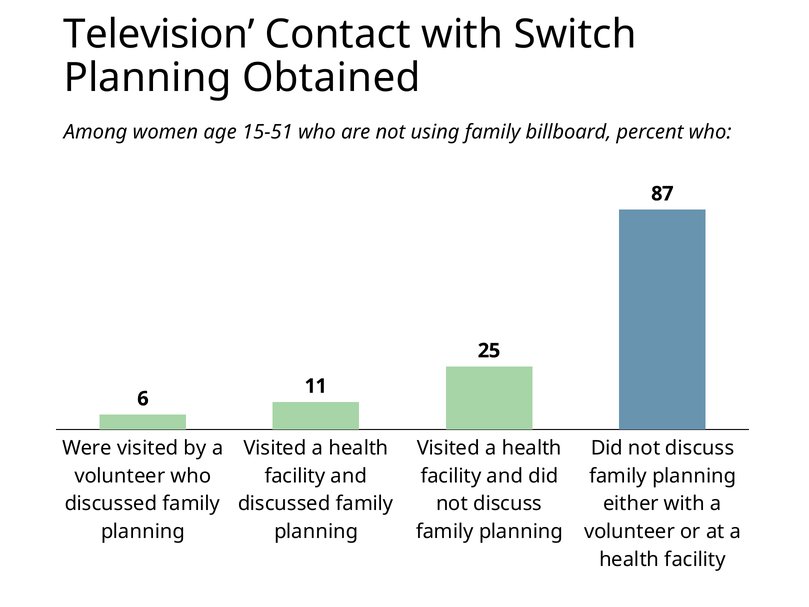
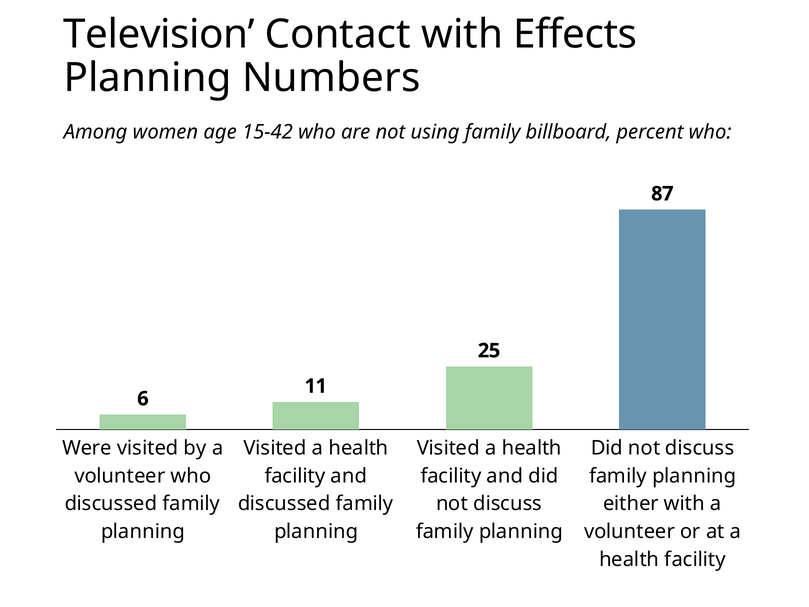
Switch: Switch -> Effects (575, 34)
Obtained: Obtained -> Numbers (331, 78)
15-51: 15-51 -> 15-42 (267, 132)
